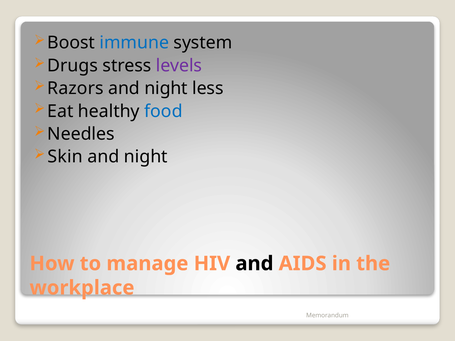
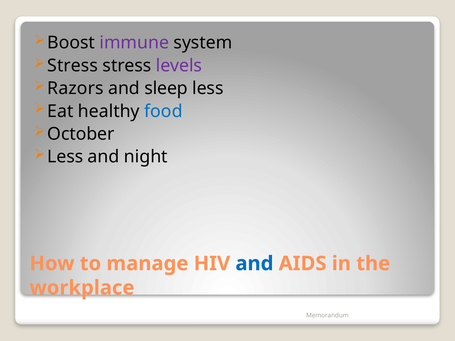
immune colour: blue -> purple (134, 43)
Drugs: Drugs -> Stress (73, 66)
night: night -> sleep (166, 88)
Needles: Needles -> October (81, 134)
Skin: Skin -> Less (65, 157)
and colour: black -> blue (254, 264)
